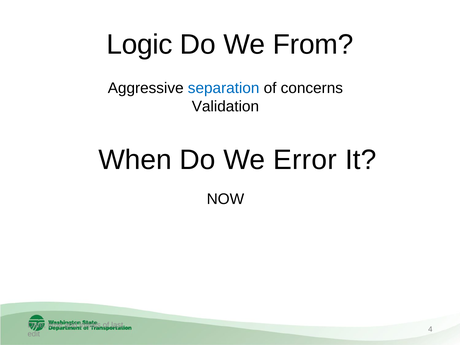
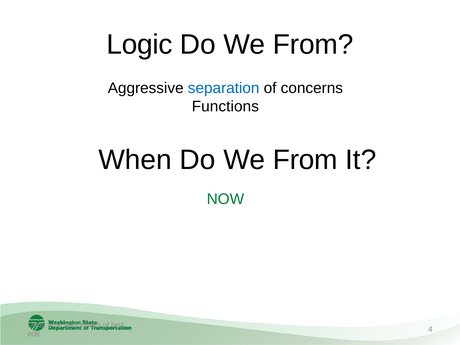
Validation: Validation -> Functions (225, 106)
When Do We Error: Error -> From (305, 160)
NOW colour: black -> green (225, 199)
